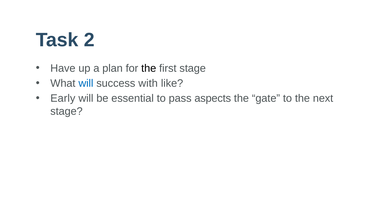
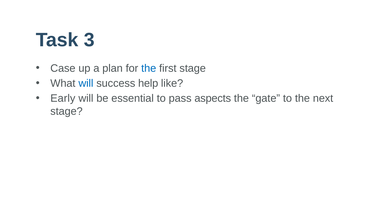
2: 2 -> 3 (89, 40)
Have: Have -> Case (63, 68)
the colour: black -> blue (149, 68)
with: with -> help (148, 83)
